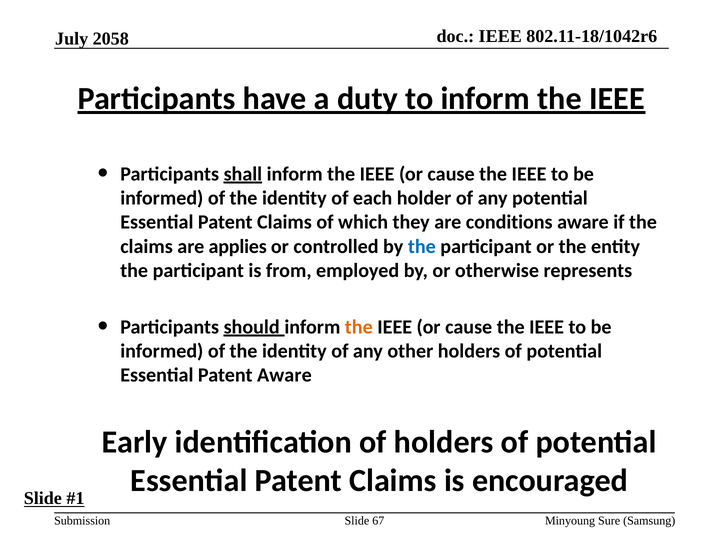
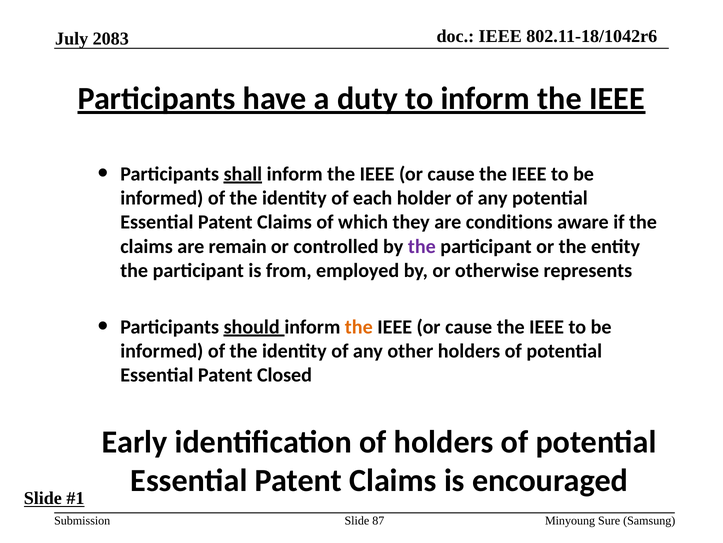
2058: 2058 -> 2083 (111, 39)
applies: applies -> remain (238, 246)
the colour: blue -> purple (422, 246)
Patent Aware: Aware -> Closed (284, 375)
67: 67 -> 87 (378, 520)
